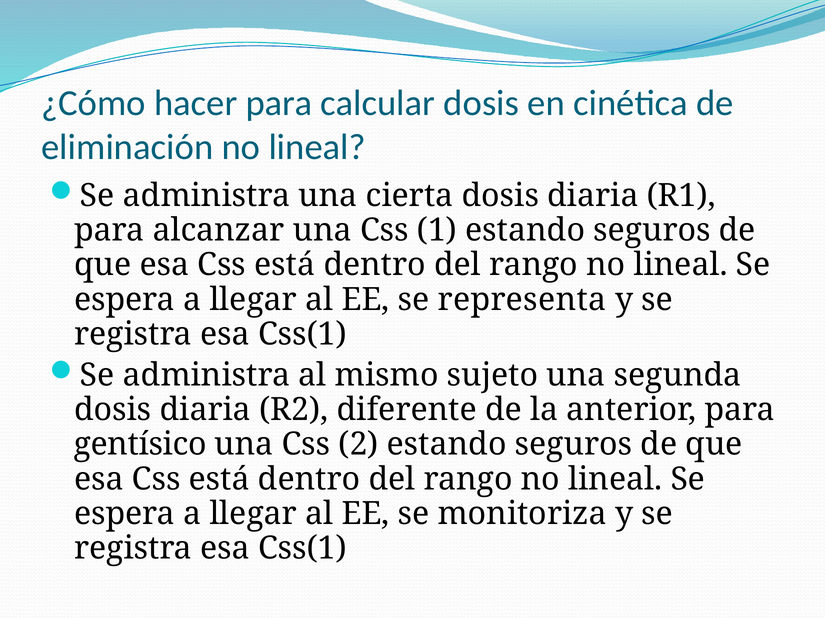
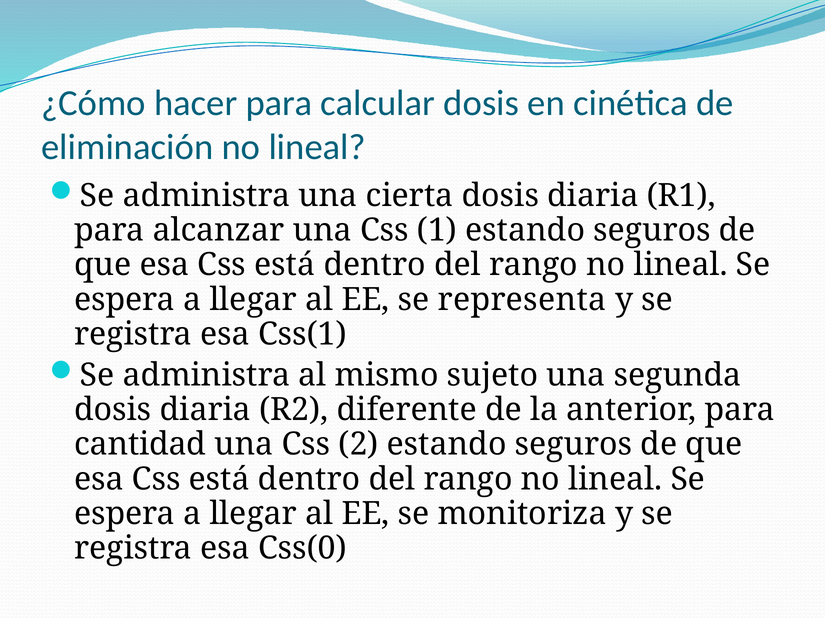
gentísico: gentísico -> cantidad (140, 445)
Css(1: Css(1 -> Css(0 (302, 549)
